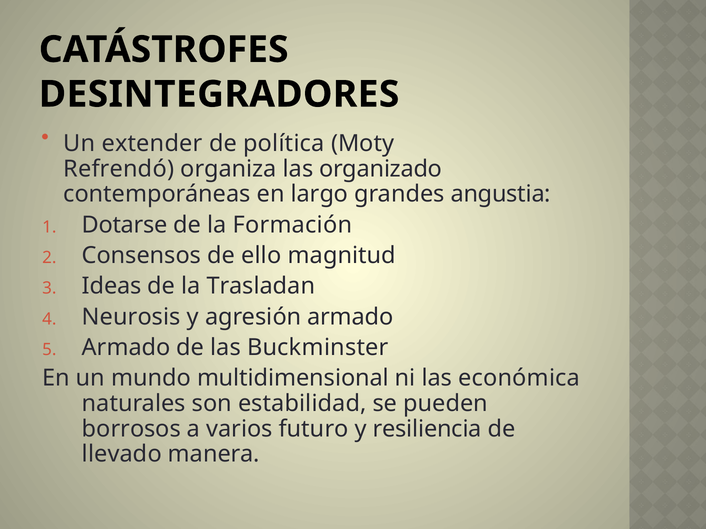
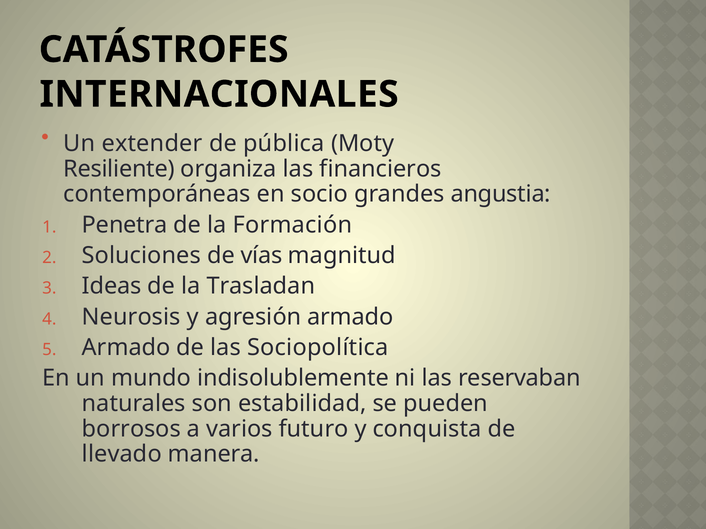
DESINTEGRADORES: DESINTEGRADORES -> INTERNACIONALES (219, 94)
política: política -> pública (284, 144)
Refrendó: Refrendó -> Resiliente (119, 169)
organizado: organizado -> financieros (380, 169)
largo: largo -> socio (319, 194)
Dotarse: Dotarse -> Penetra (125, 225)
Consensos: Consensos -> Soluciones (141, 256)
ello: ello -> vías (262, 256)
Buckminster: Buckminster -> Sociopolítica (318, 348)
multidimensional: multidimensional -> indisolublemente (293, 378)
económica: económica -> reservaban (519, 378)
resiliencia: resiliencia -> conquista (427, 429)
